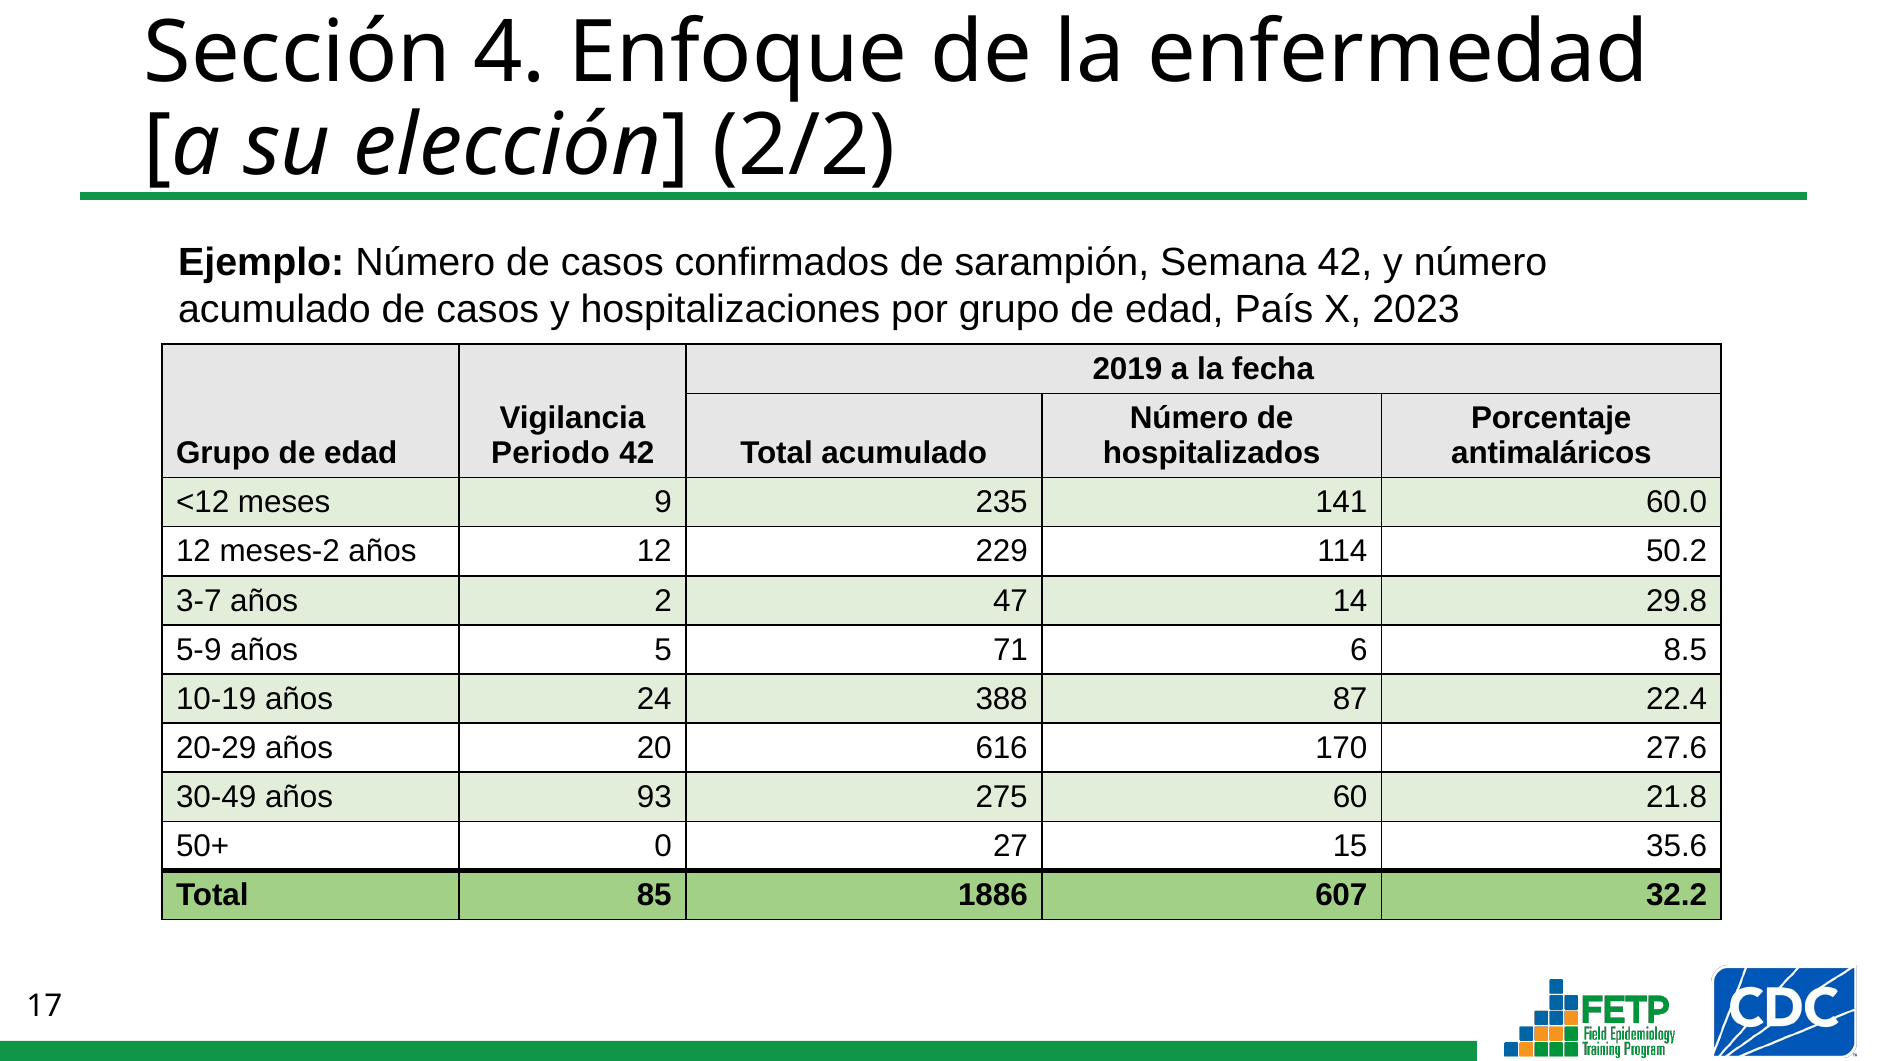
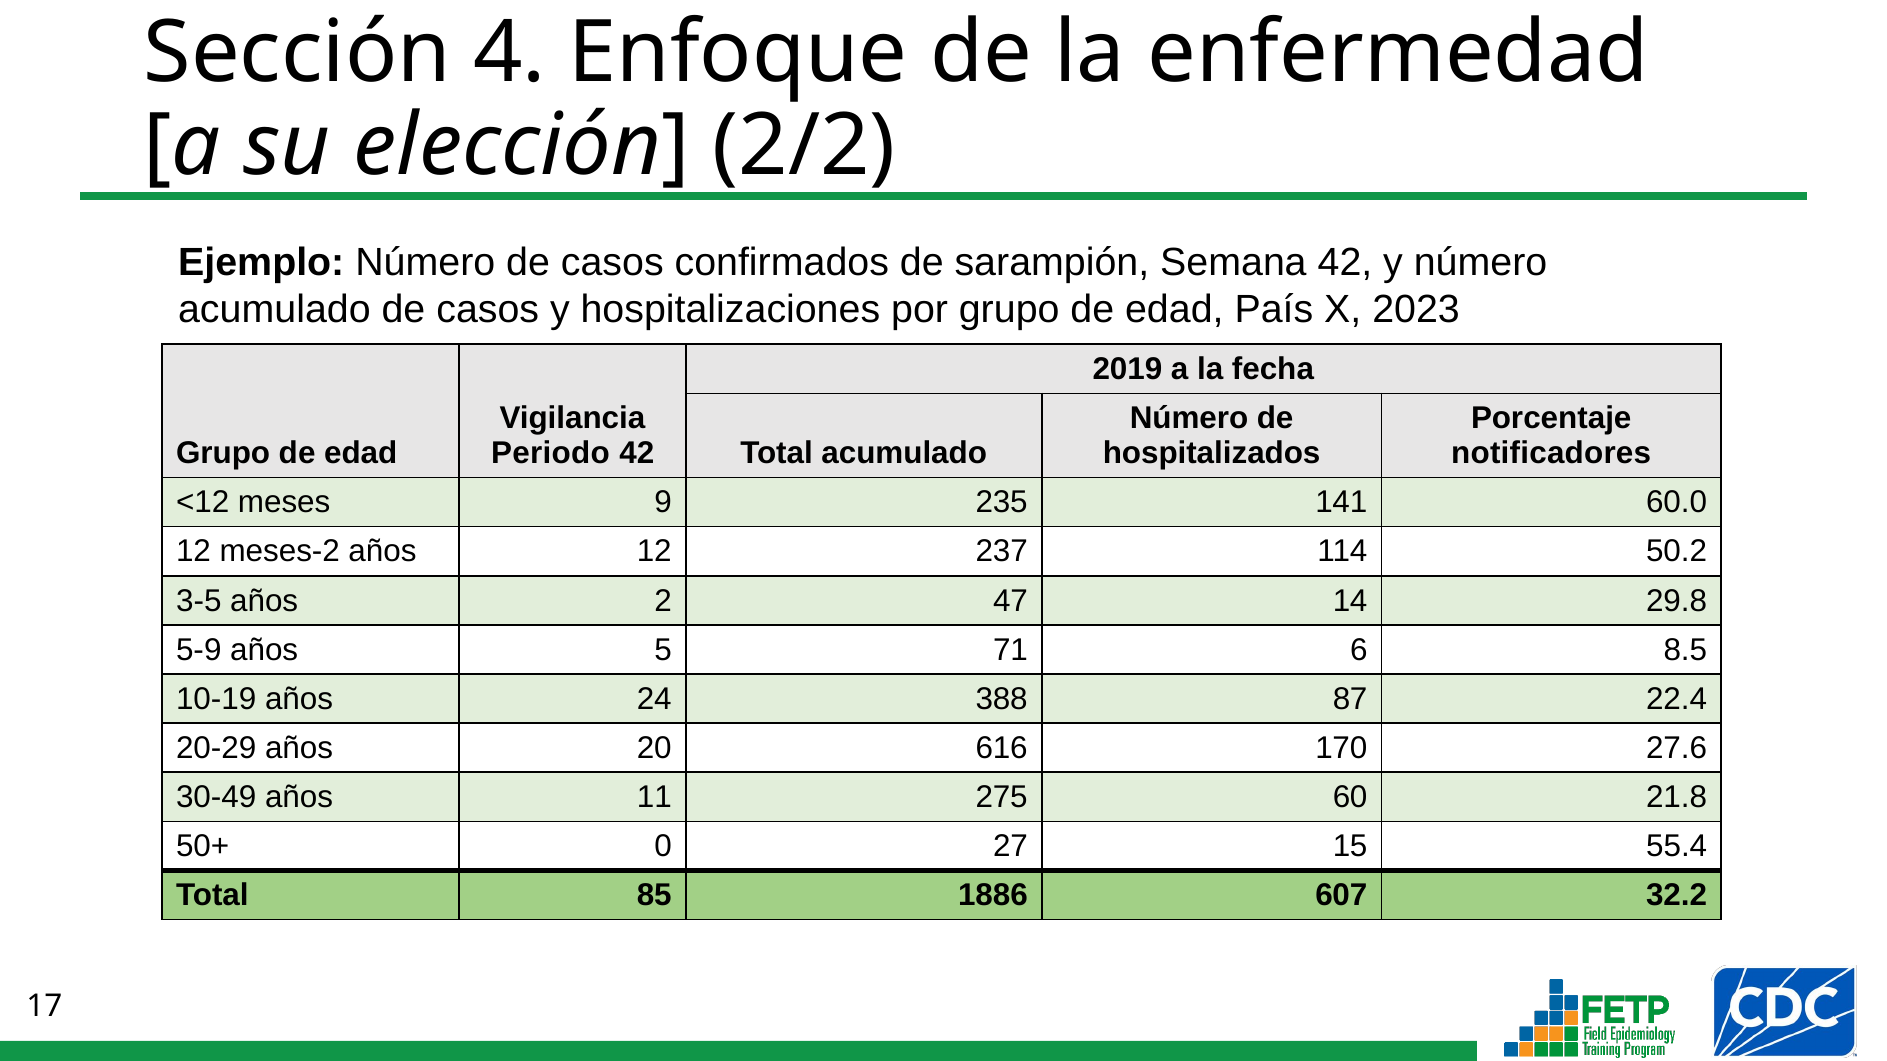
antimaláricos: antimaláricos -> notificadores (1551, 454)
229: 229 -> 237 (1002, 552)
3-7: 3-7 -> 3-5 (199, 601)
93: 93 -> 11 (654, 798)
35.6: 35.6 -> 55.4 (1677, 847)
